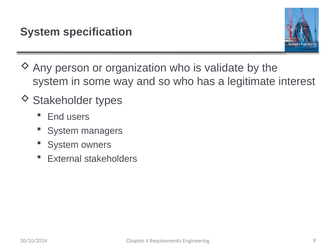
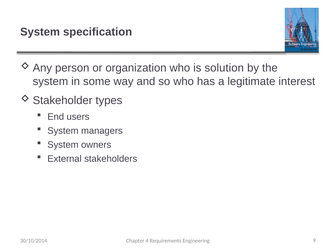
validate: validate -> solution (224, 68)
